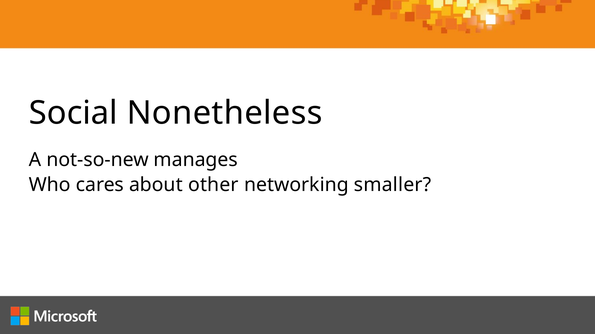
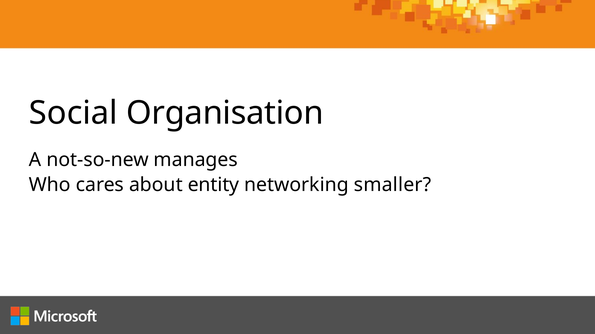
Nonetheless: Nonetheless -> Organisation (225, 113)
other: other -> entity (213, 185)
